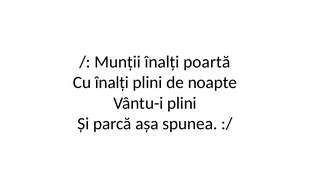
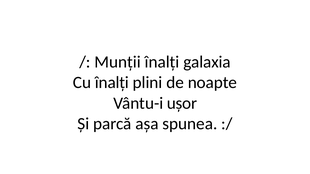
poartă: poartă -> galaxia (207, 62)
Vântu-i plini: plini -> ușor (182, 103)
